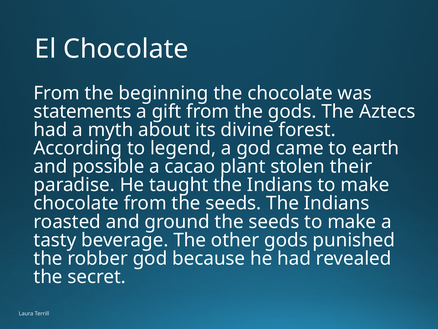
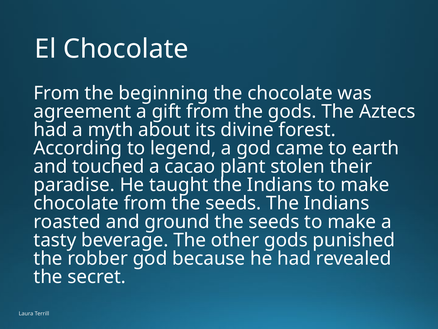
statements: statements -> agreement (82, 111)
possible: possible -> touched (108, 166)
